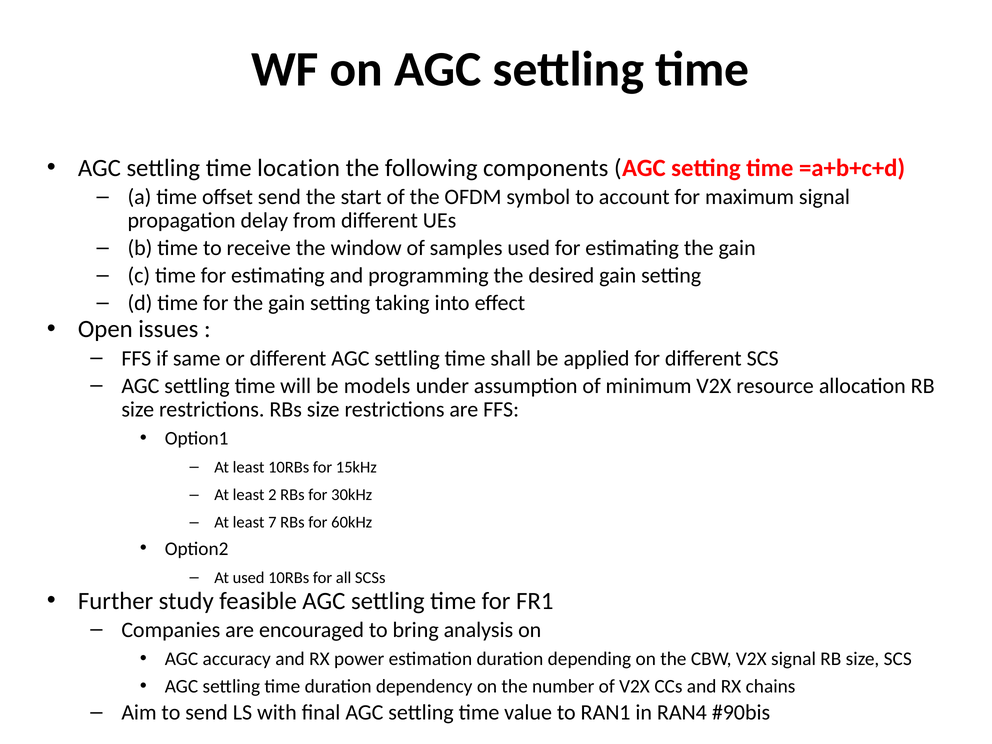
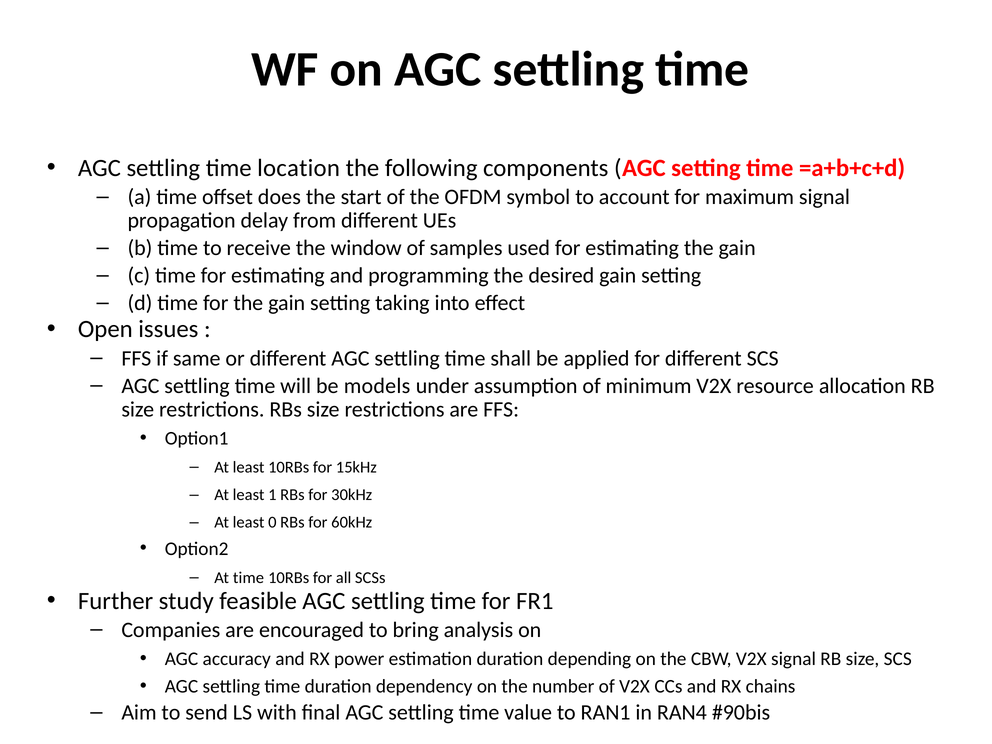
offset send: send -> does (279, 197)
2: 2 -> 1 (272, 495)
7: 7 -> 0 (272, 523)
At used: used -> time (248, 578)
